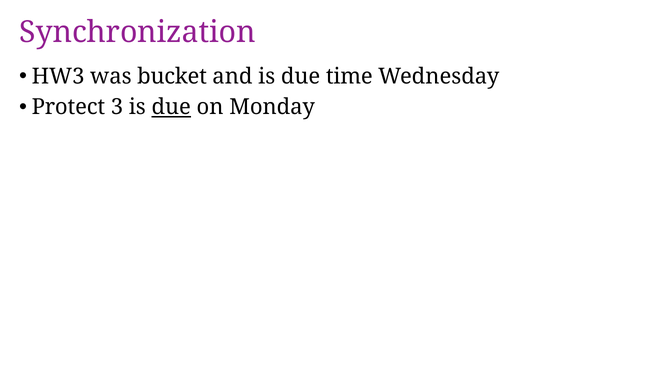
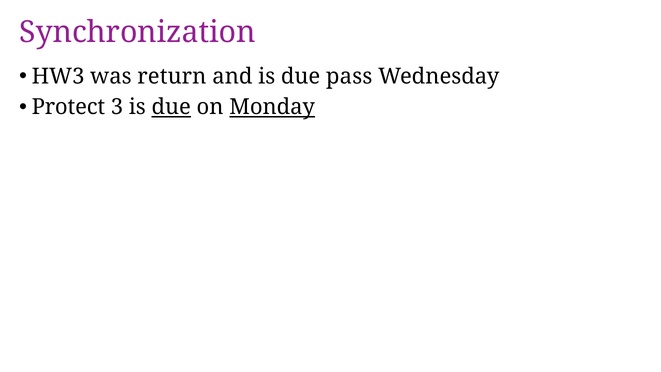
bucket: bucket -> return (172, 76)
time: time -> pass (349, 76)
Monday underline: none -> present (272, 107)
